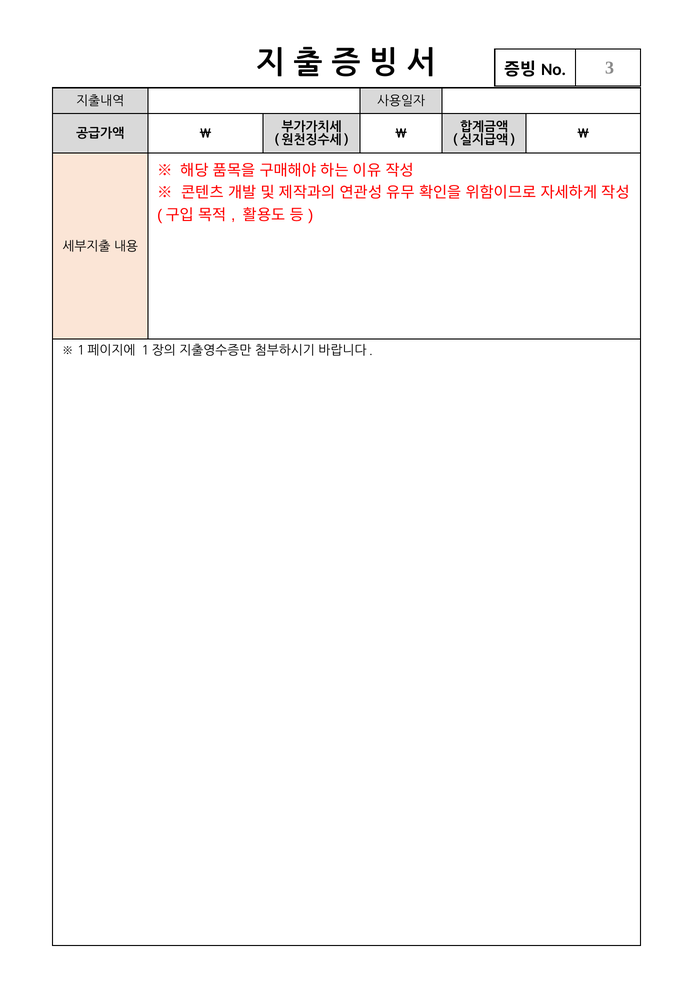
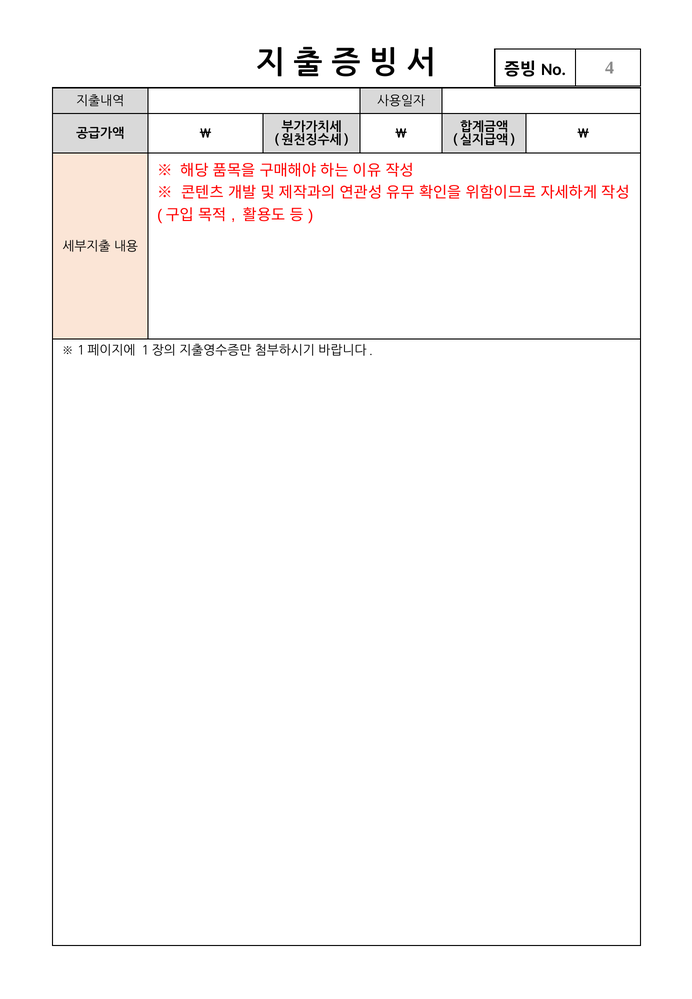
3: 3 -> 4 (610, 68)
